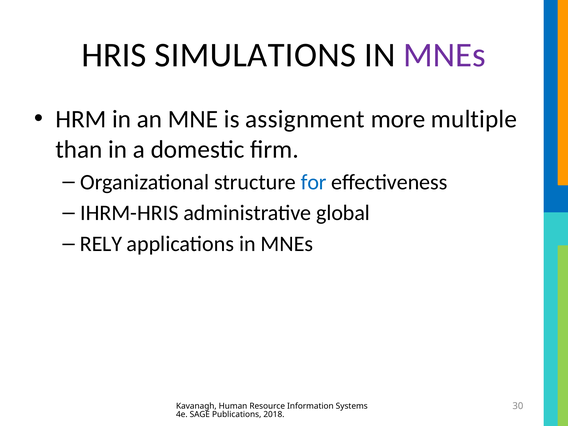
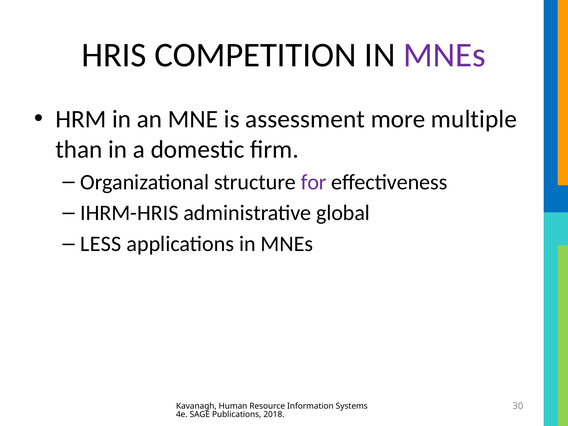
SIMULATIONS: SIMULATIONS -> COMPETITION (255, 55)
assignment: assignment -> assessment (305, 119)
for colour: blue -> purple (314, 182)
RELY: RELY -> LESS (101, 244)
